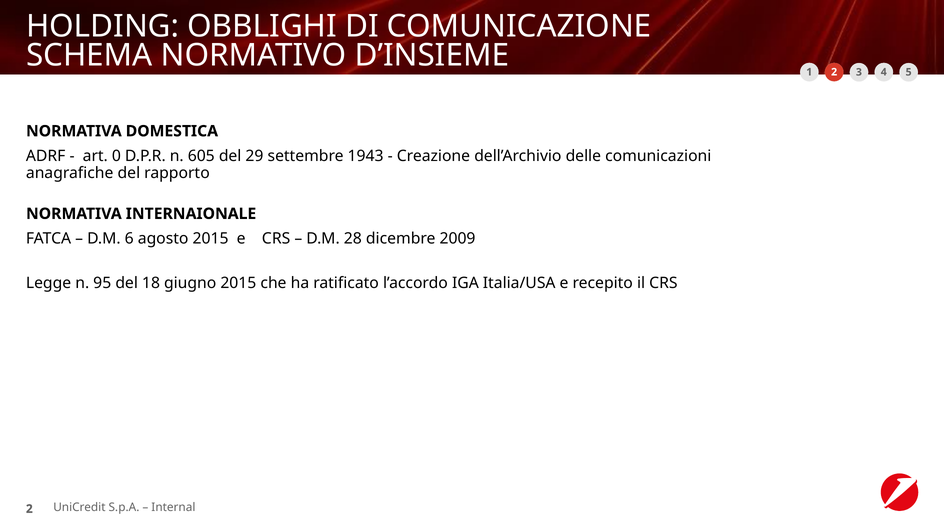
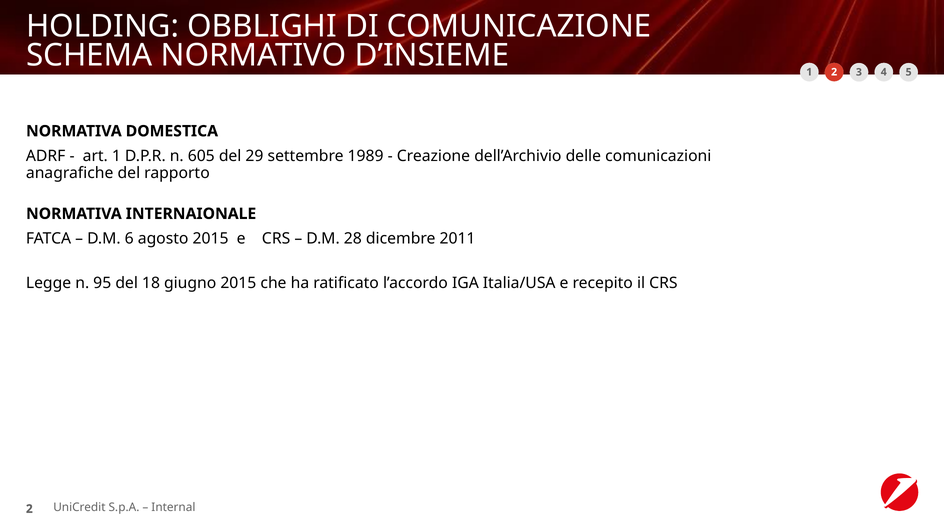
art 0: 0 -> 1 (116, 156)
1943: 1943 -> 1989 (366, 156)
2009: 2009 -> 2011 (458, 239)
